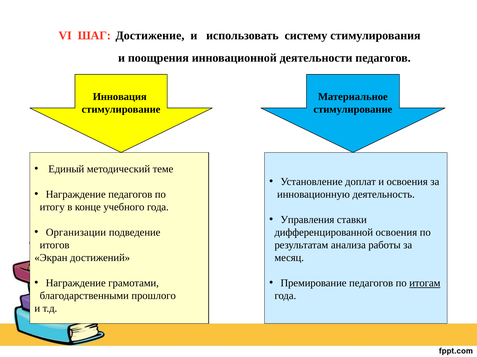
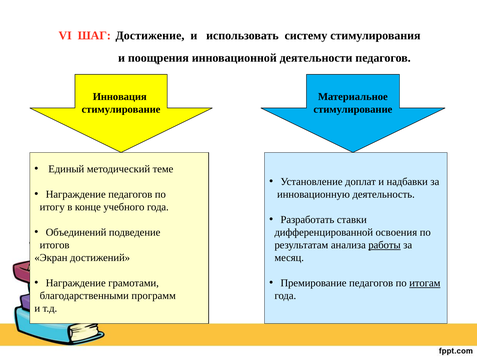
и освоения: освоения -> надбавки (407, 182)
Управления: Управления -> Разработать (307, 220)
Организации: Организации -> Объединений (76, 233)
работы underline: none -> present (385, 246)
прошлого: прошлого -> программ (154, 296)
